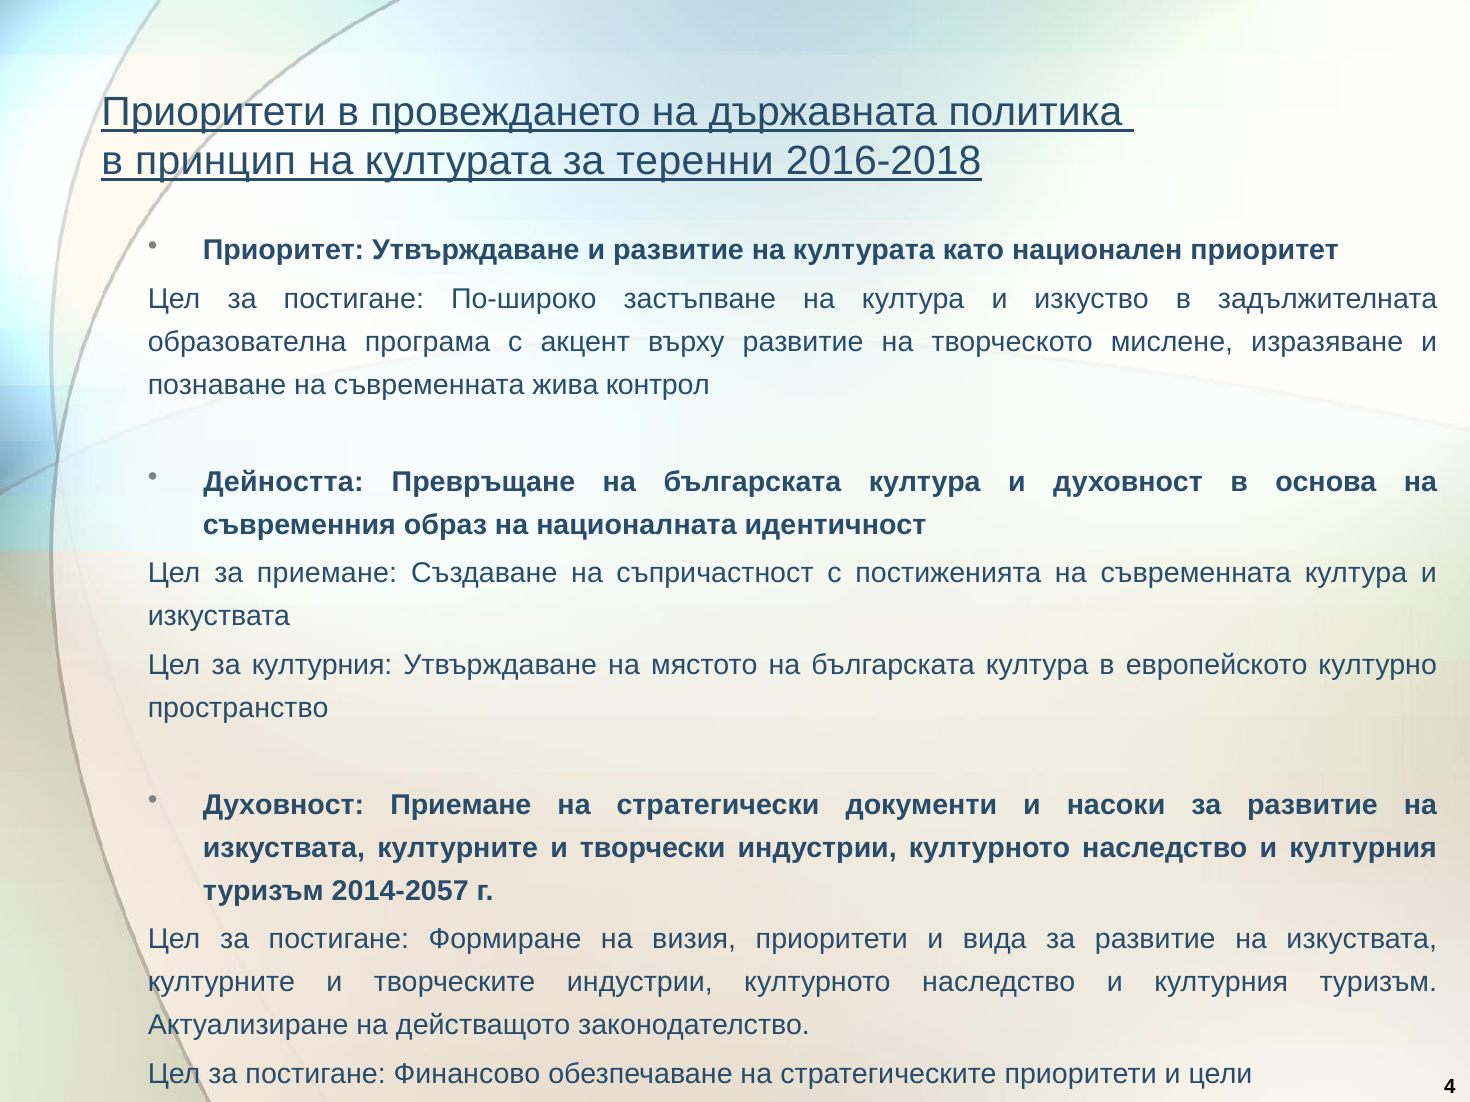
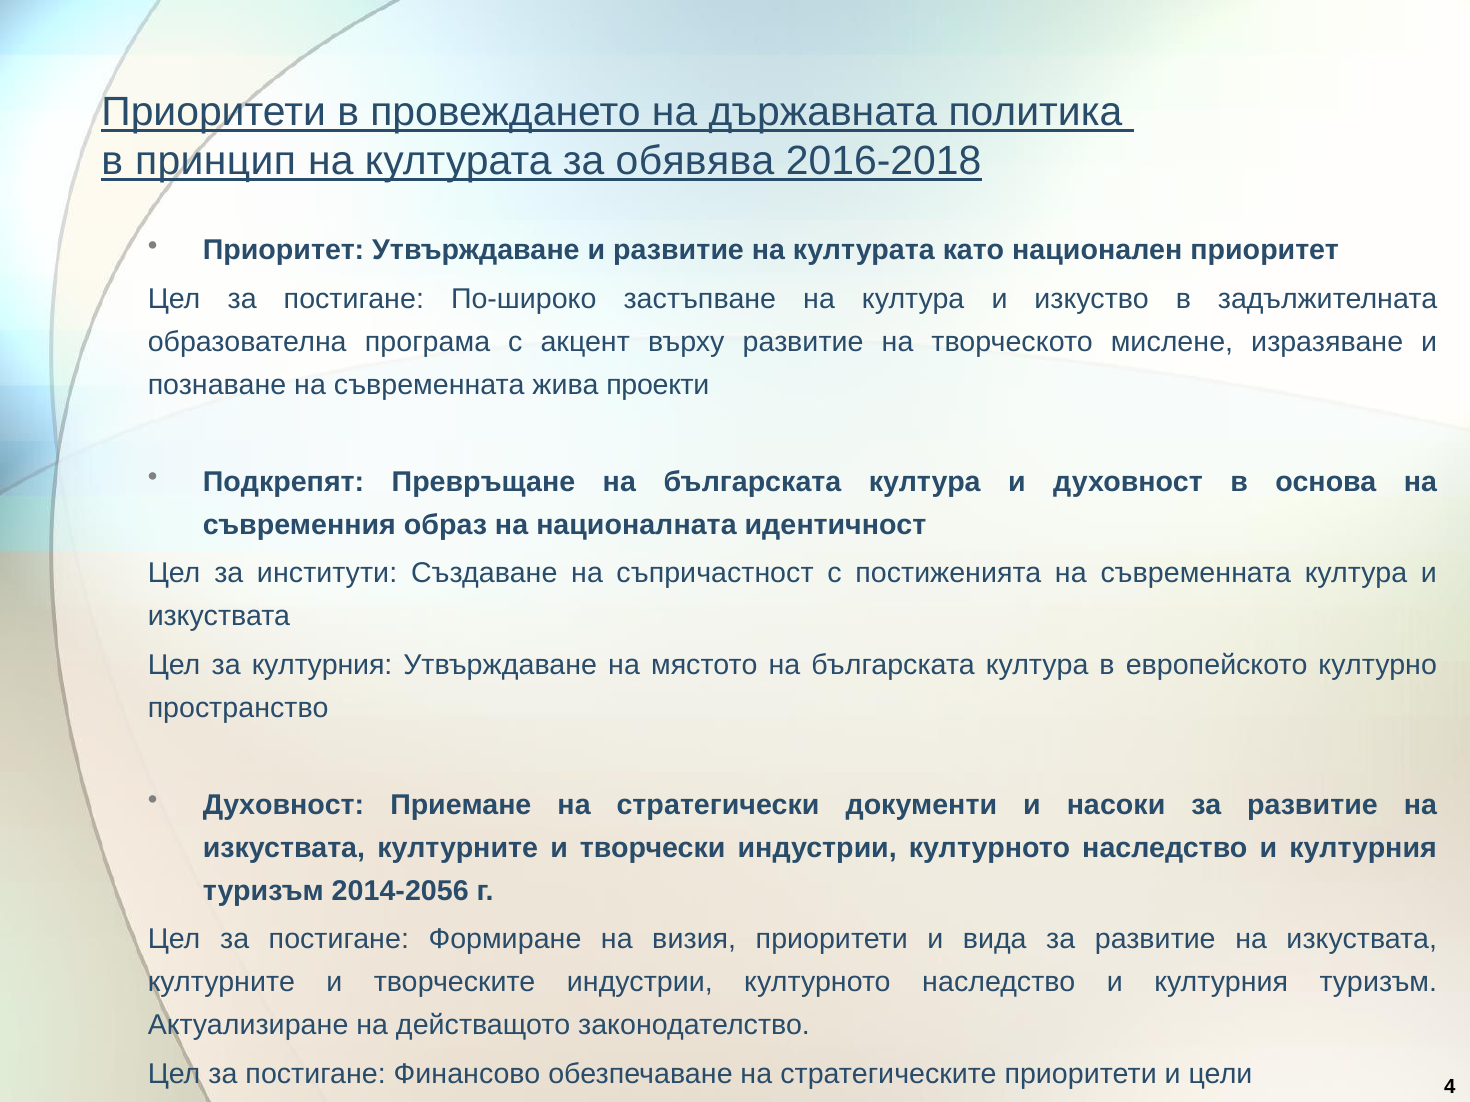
теренни: теренни -> обявява (695, 161)
контрол: контрол -> проекти (658, 385)
Дейността: Дейността -> Подкрепят (284, 482)
за приемане: приемане -> институти (327, 574)
2014-2057: 2014-2057 -> 2014-2056 (400, 891)
